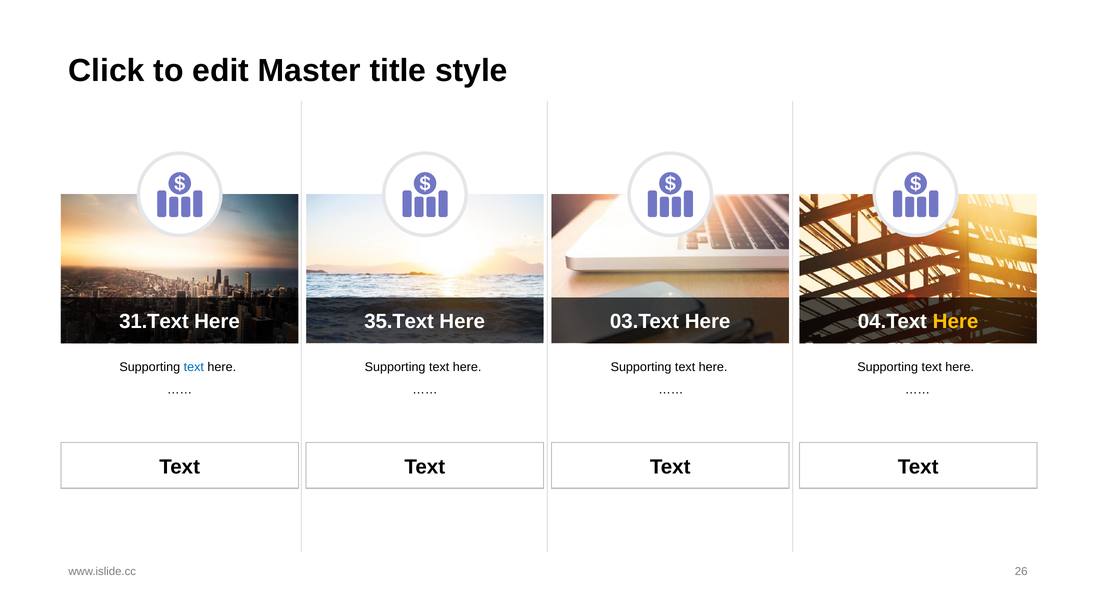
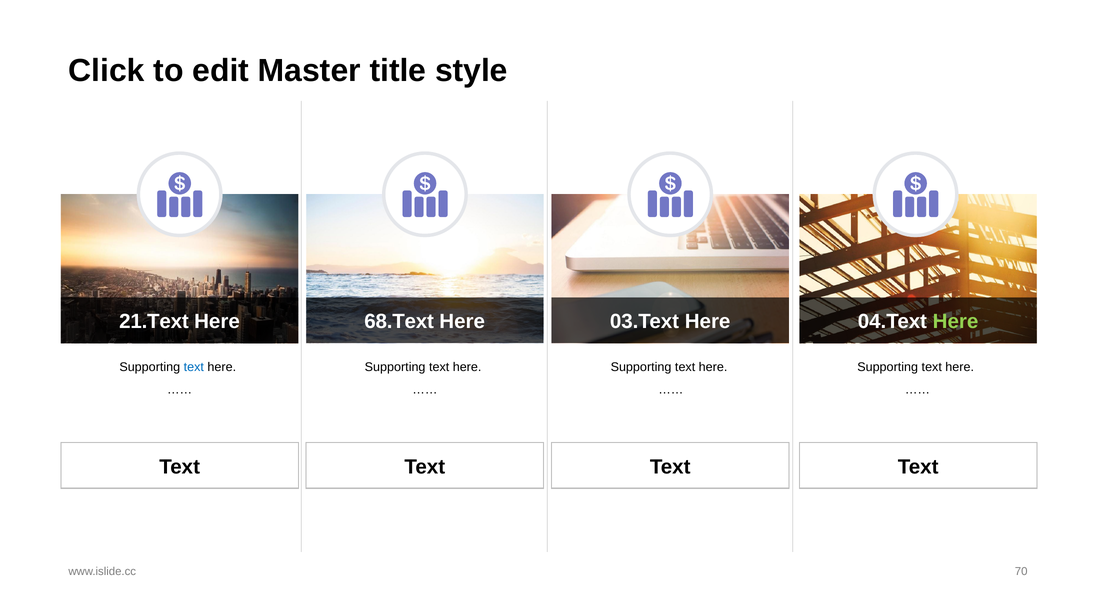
31.Text: 31.Text -> 21.Text (154, 322)
35.Text: 35.Text -> 68.Text (399, 322)
Here colour: yellow -> light green (956, 322)
26: 26 -> 70 (1021, 572)
